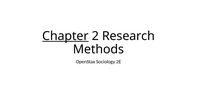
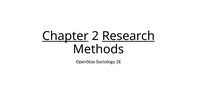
Research underline: none -> present (128, 36)
